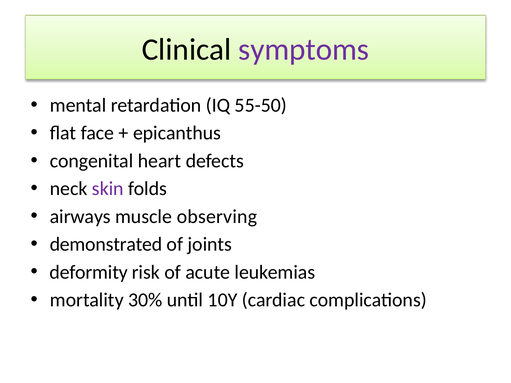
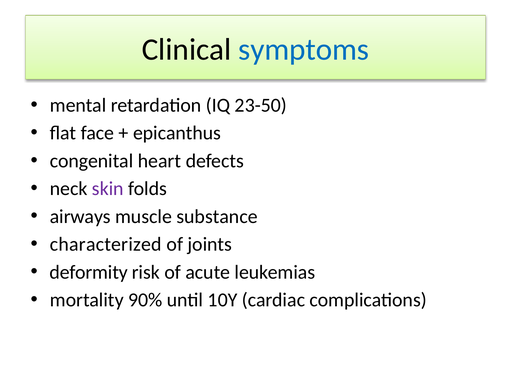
symptoms colour: purple -> blue (304, 49)
55-50: 55-50 -> 23-50 (261, 105)
observing: observing -> substance (217, 217)
demonstrated: demonstrated -> characterized (106, 245)
30%: 30% -> 90% (145, 300)
